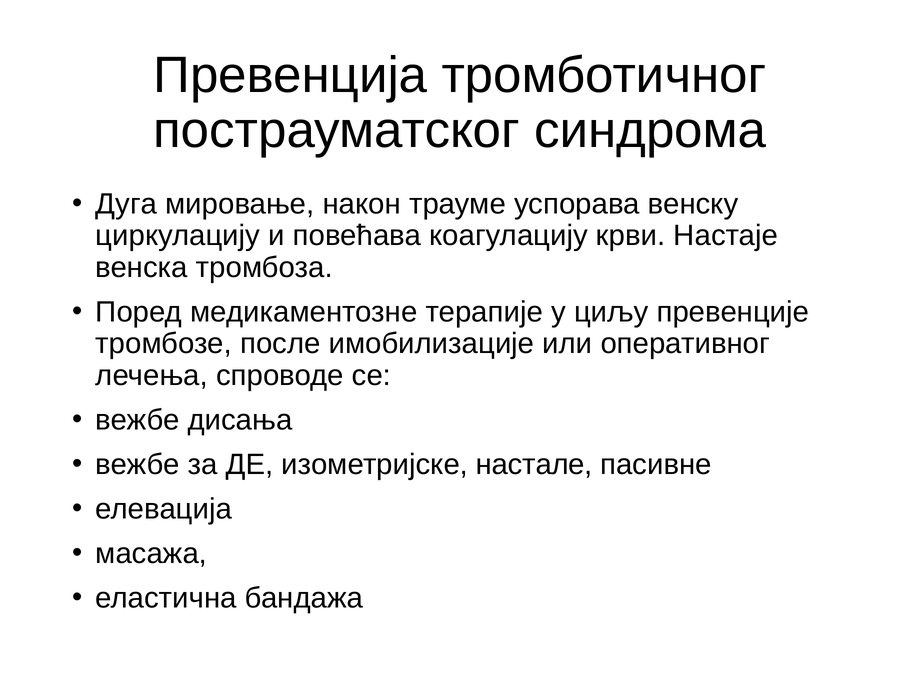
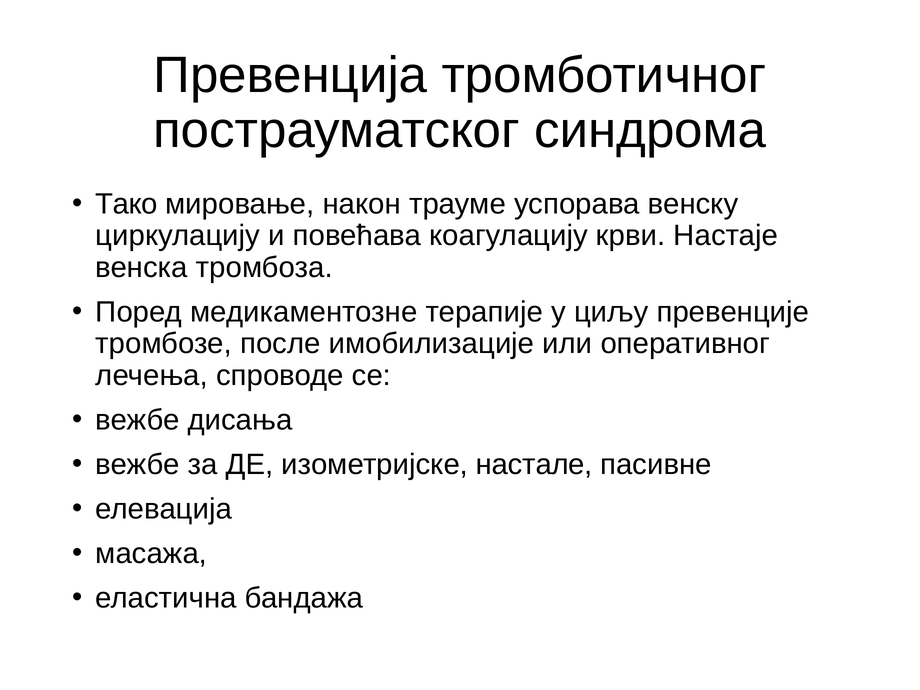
Дуга: Дуга -> Тако (126, 204)
